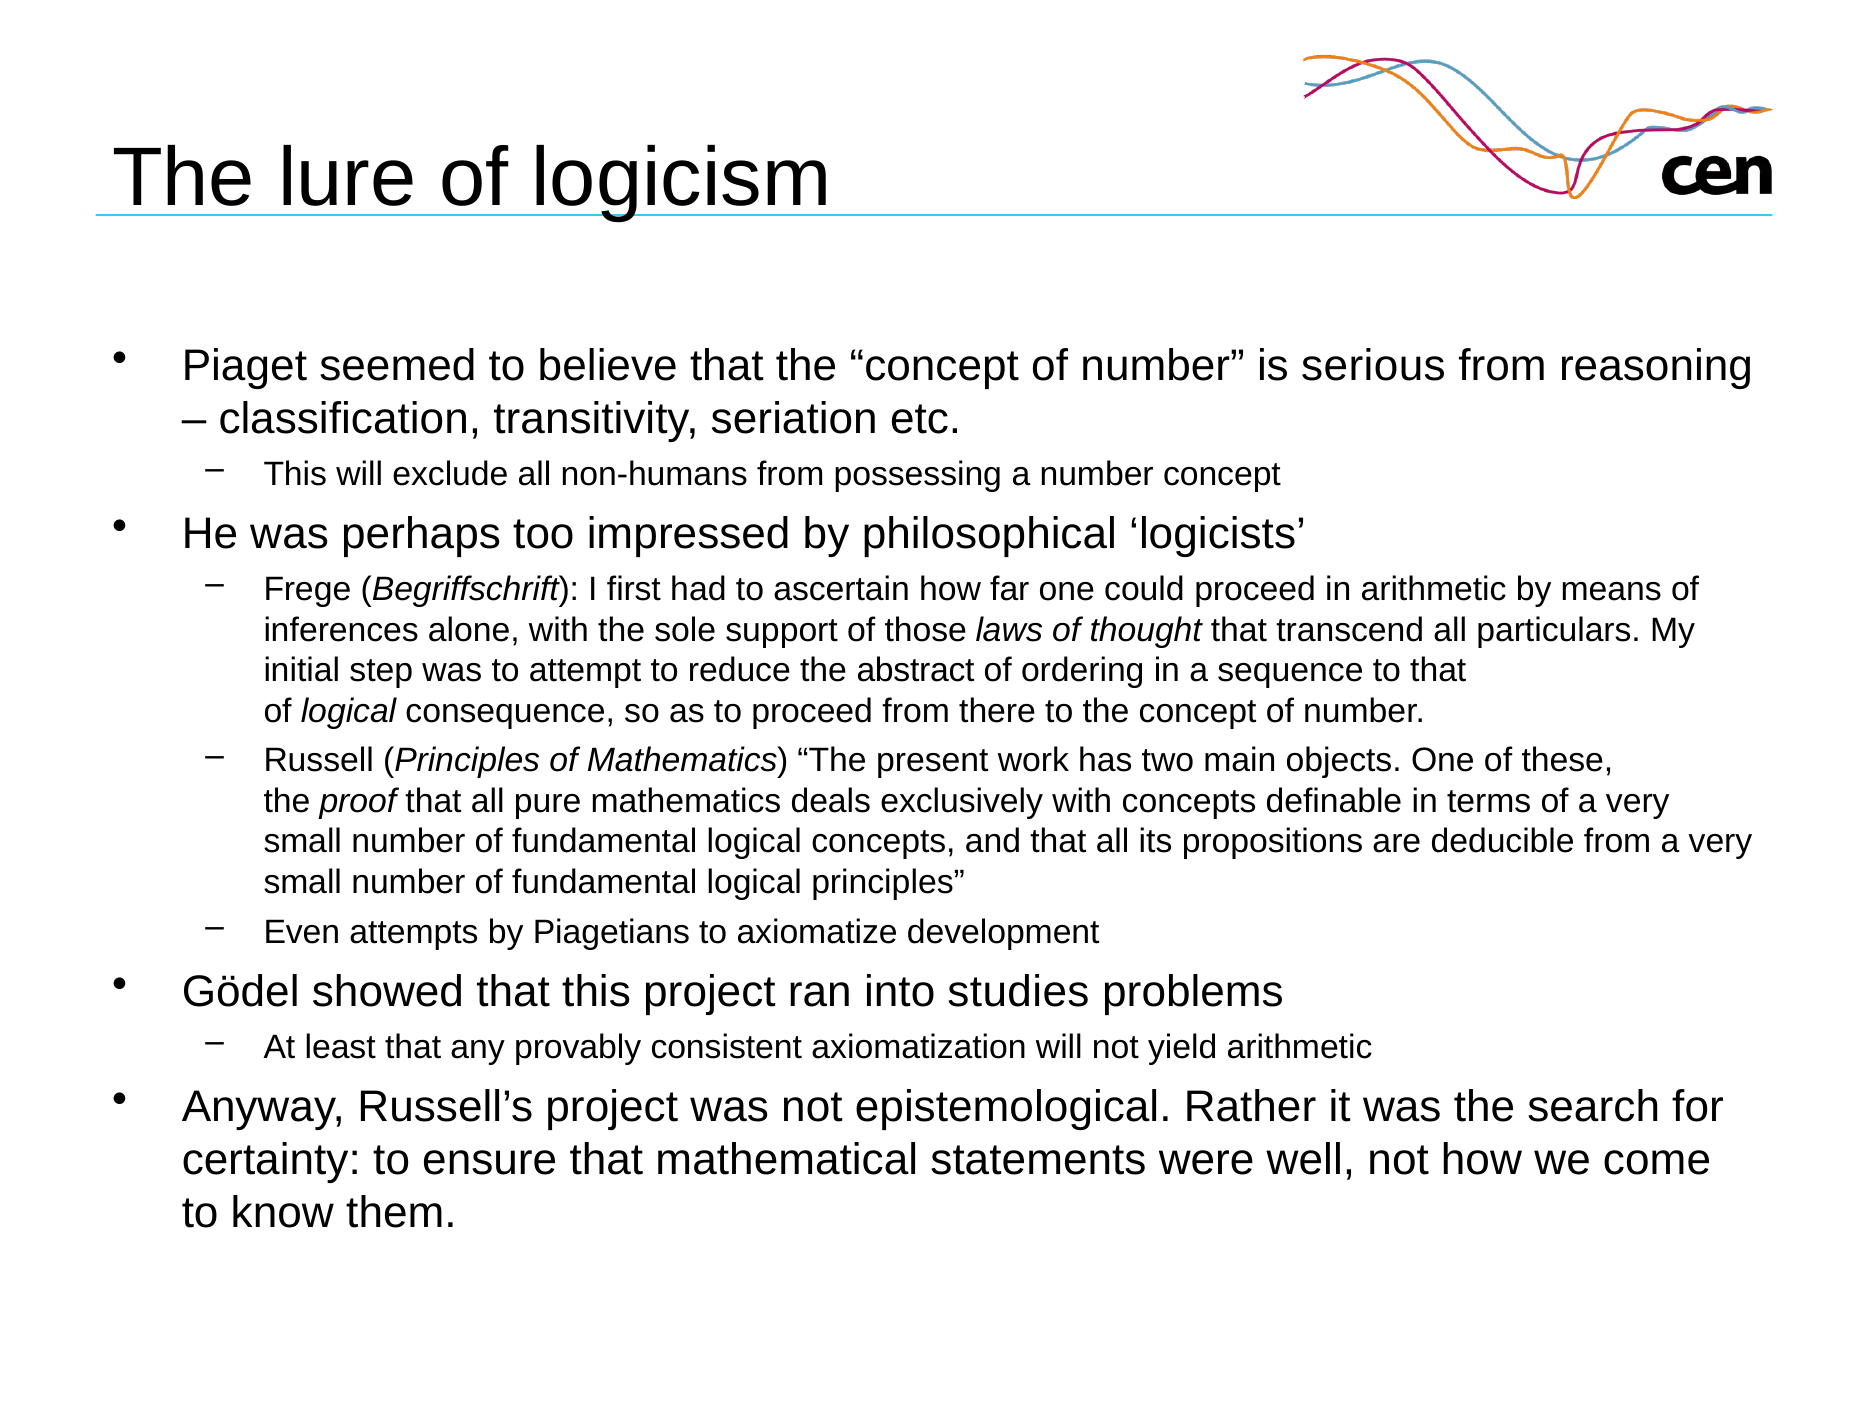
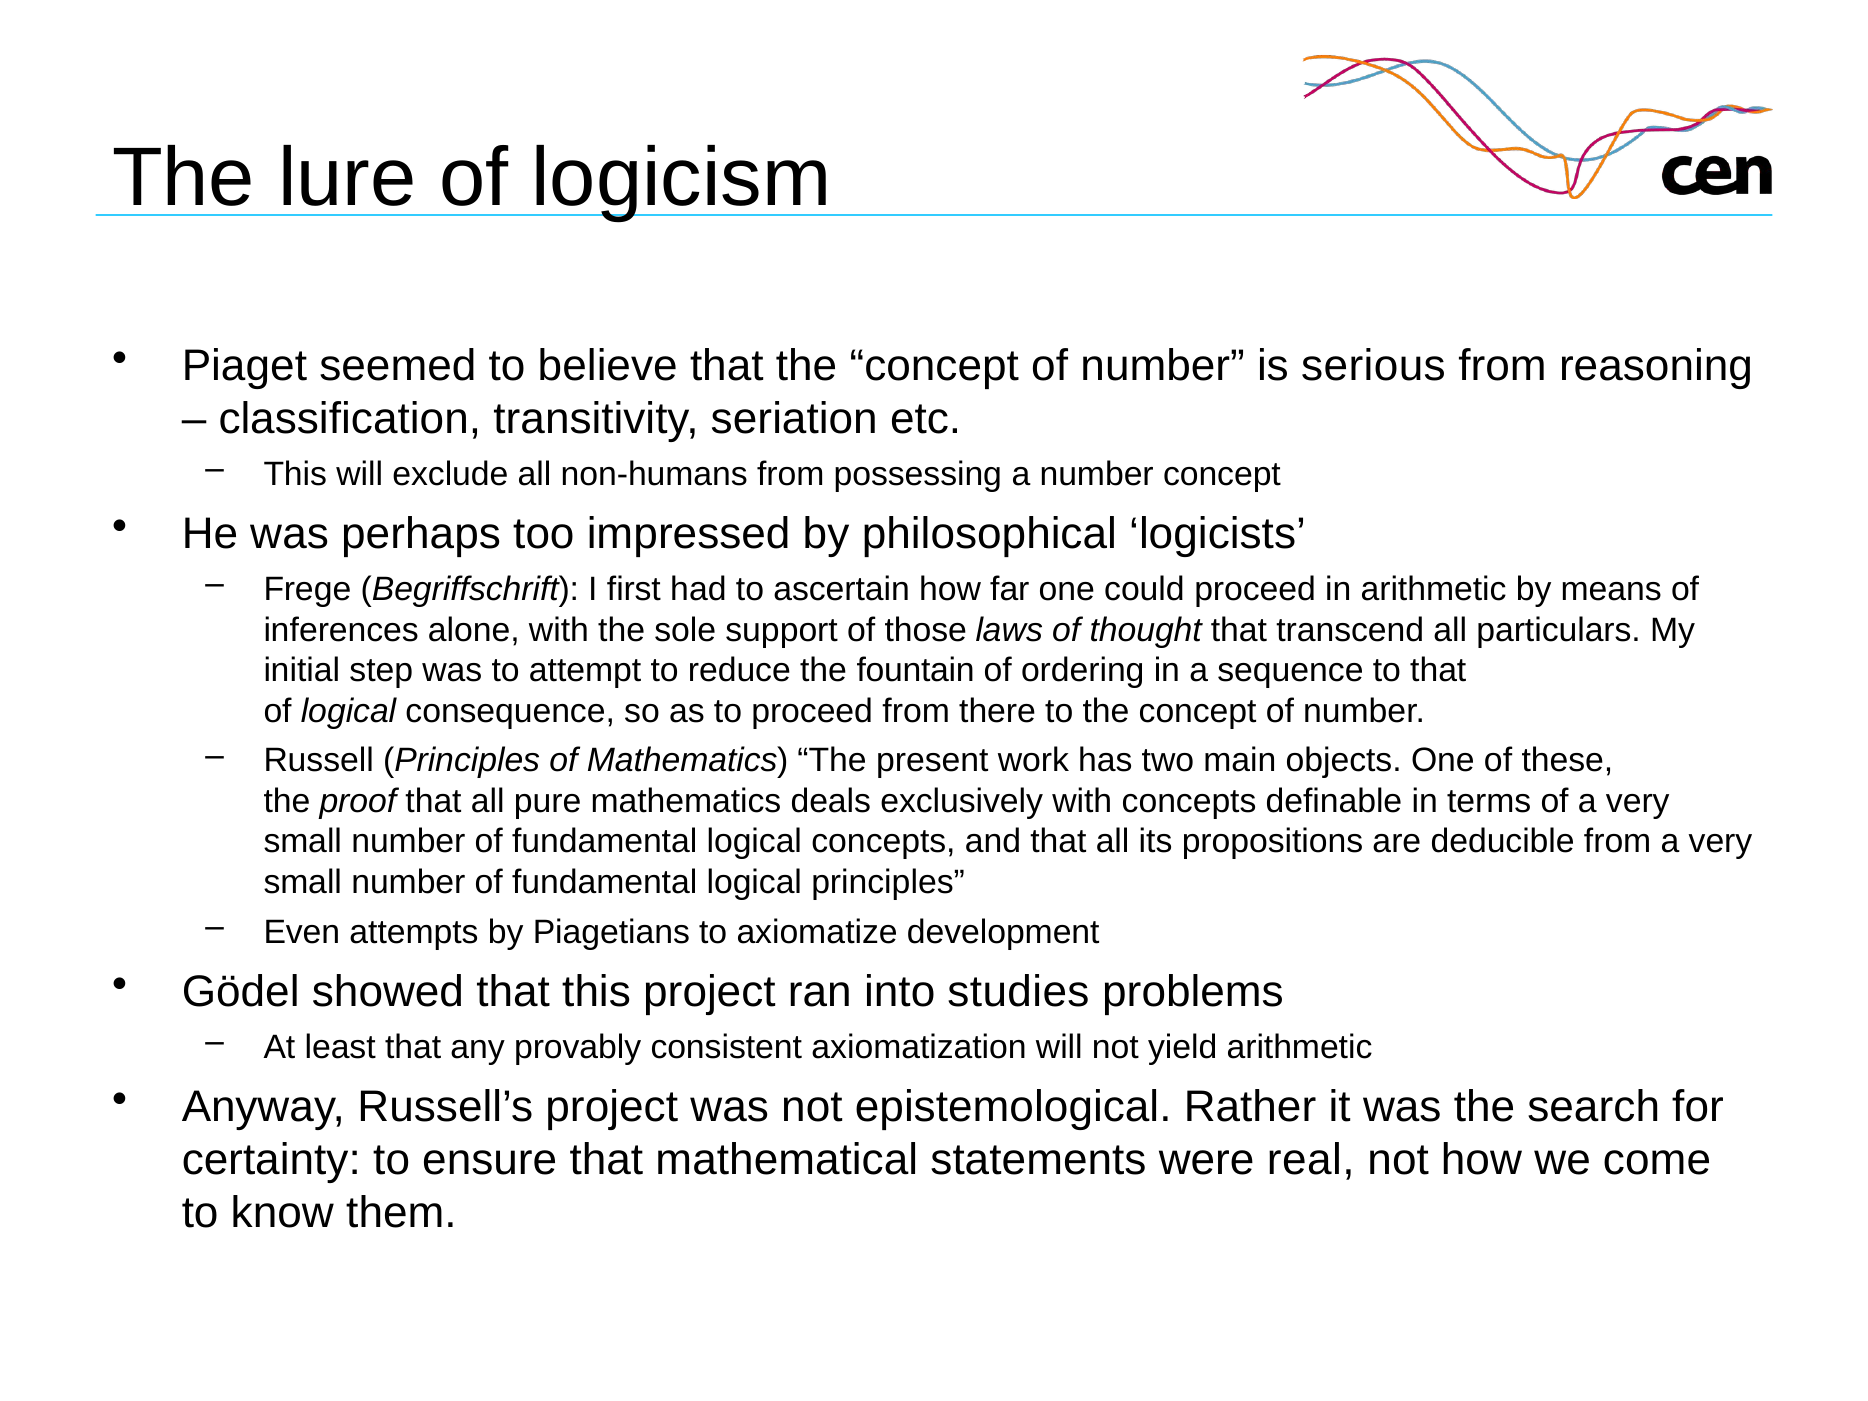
abstract: abstract -> fountain (916, 670)
well: well -> real (1311, 1160)
